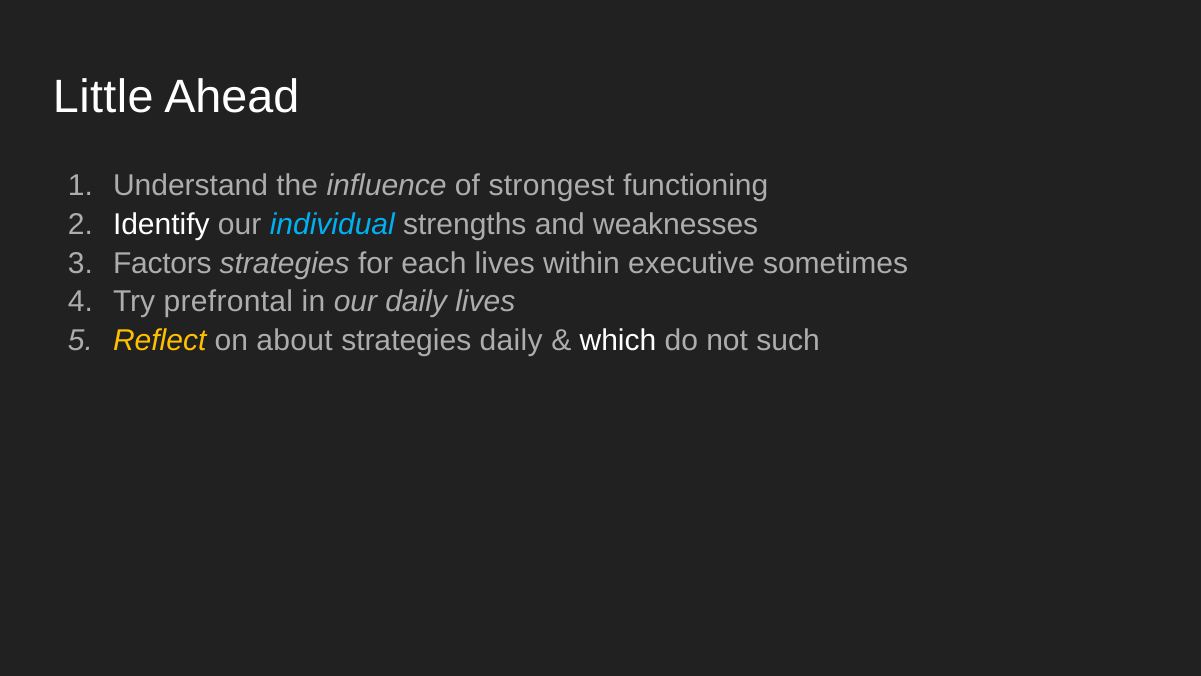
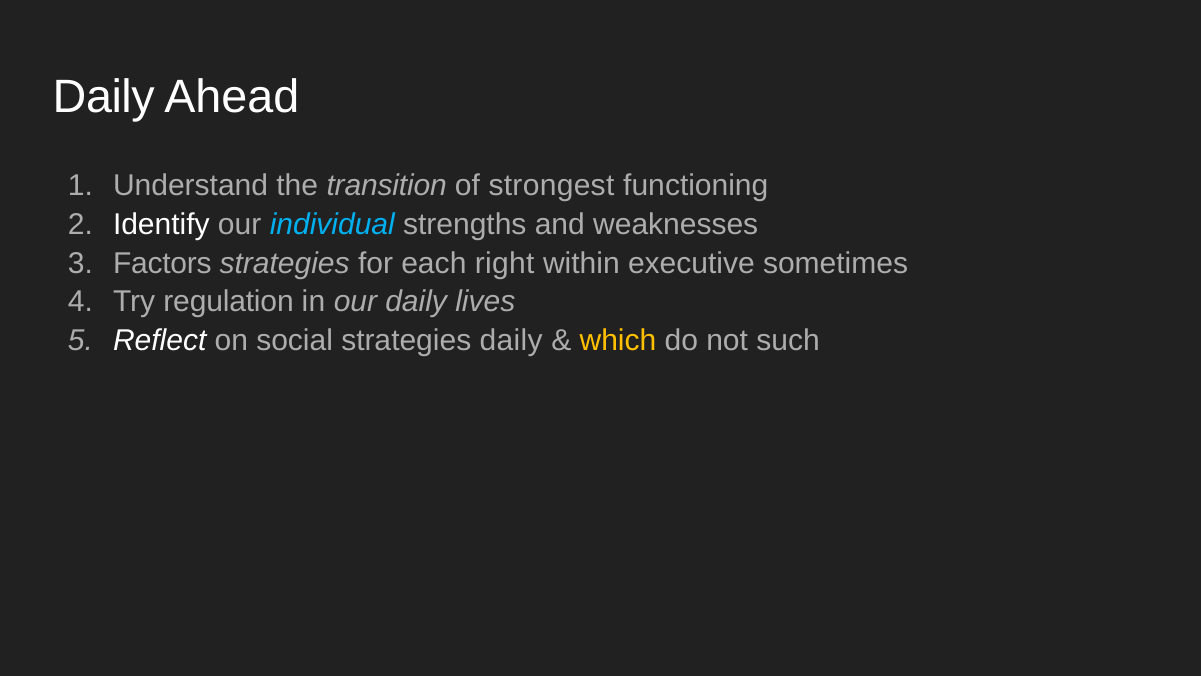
Little: Little -> Daily (104, 97)
influence: influence -> transition (387, 186)
each lives: lives -> right (505, 263)
prefrontal: prefrontal -> regulation (229, 302)
Reflect colour: yellow -> white (160, 340)
about: about -> social (295, 340)
which colour: white -> yellow (618, 340)
